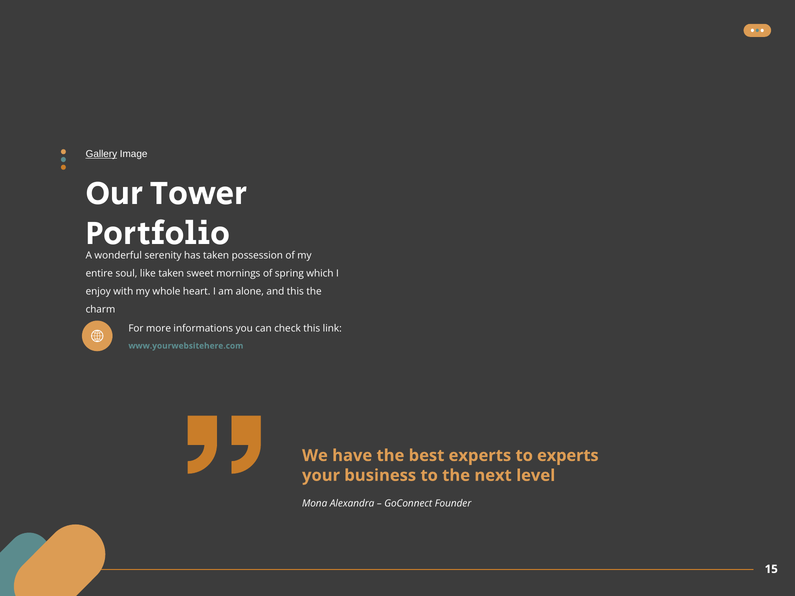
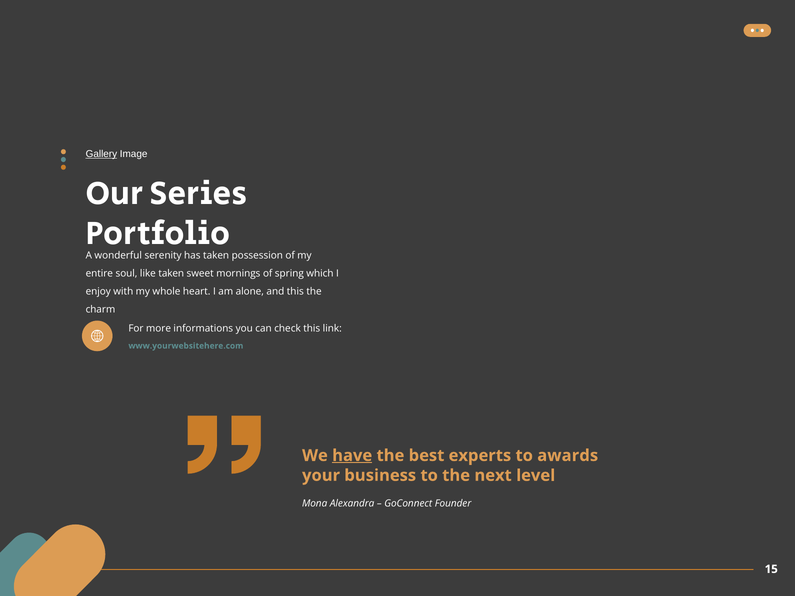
Tower: Tower -> Series (198, 194)
have underline: none -> present (352, 456)
to experts: experts -> awards (568, 456)
